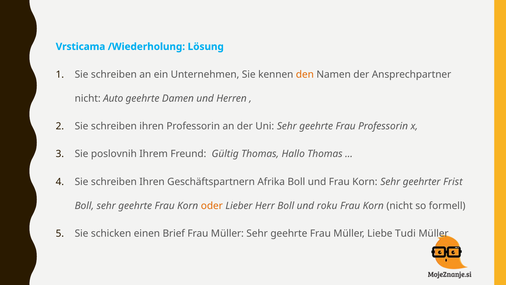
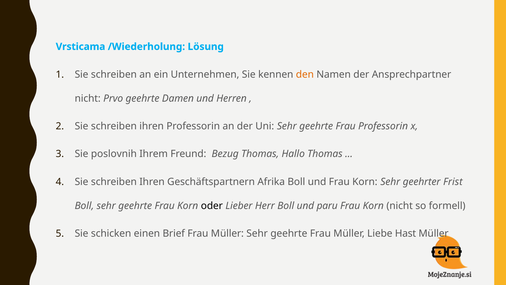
Auto: Auto -> Prvo (113, 98)
Gültig: Gültig -> Bezug (225, 154)
oder colour: orange -> black (212, 205)
roku: roku -> paru (327, 205)
Tudi: Tudi -> Hast (406, 233)
